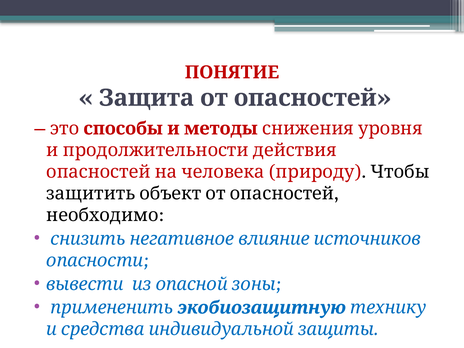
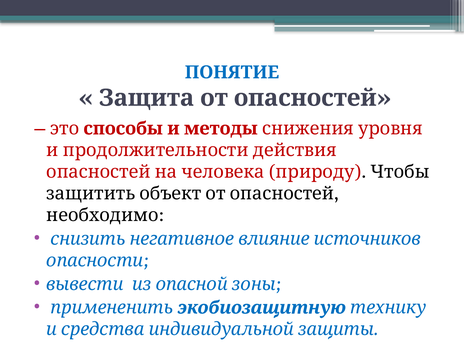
ПОНЯТИЕ colour: red -> blue (232, 72)
